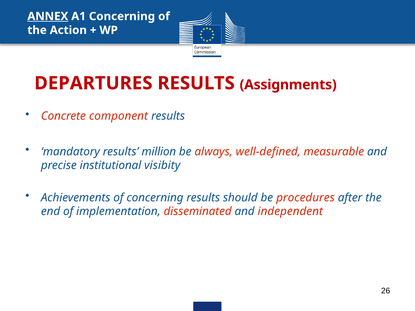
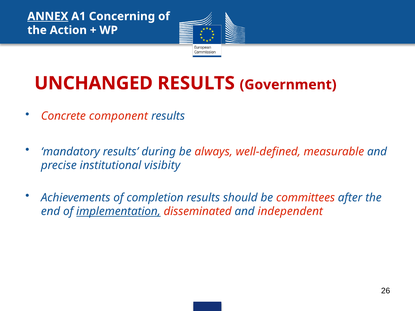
DEPARTURES: DEPARTURES -> UNCHANGED (94, 83)
Assignments: Assignments -> Government (288, 85)
million: million -> during (159, 152)
of concerning: concerning -> completion (155, 198)
procedures: procedures -> committees (306, 198)
implementation underline: none -> present (118, 212)
